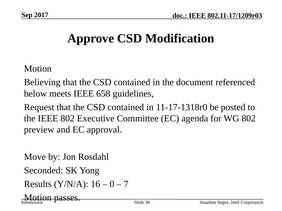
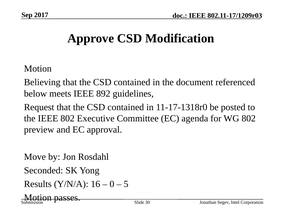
658: 658 -> 892 (103, 94)
7: 7 -> 5 (126, 184)
